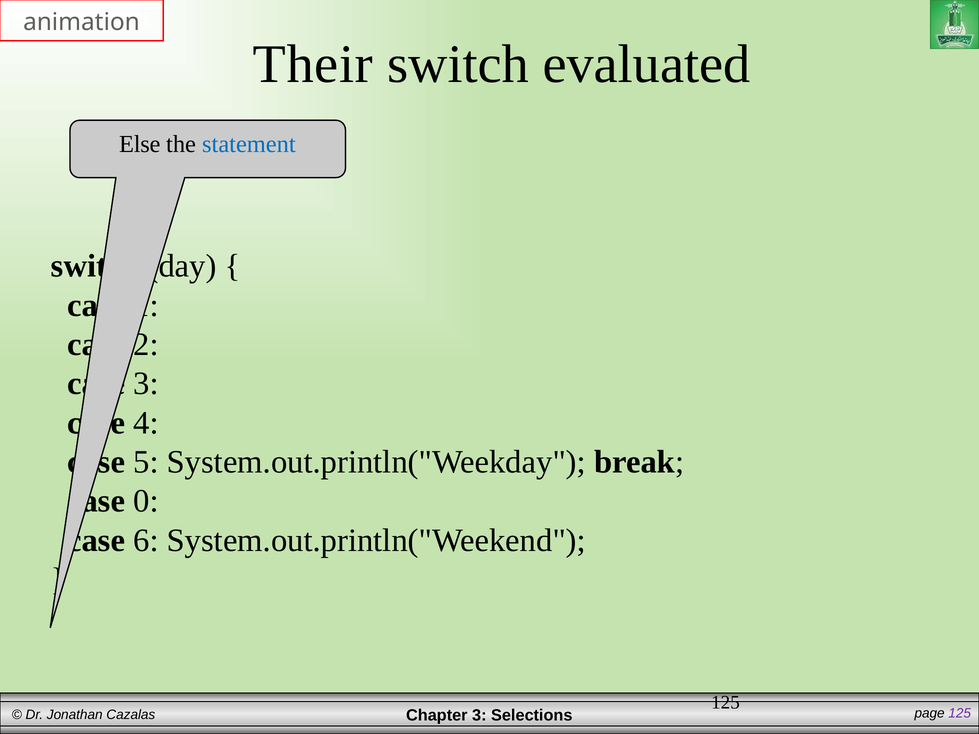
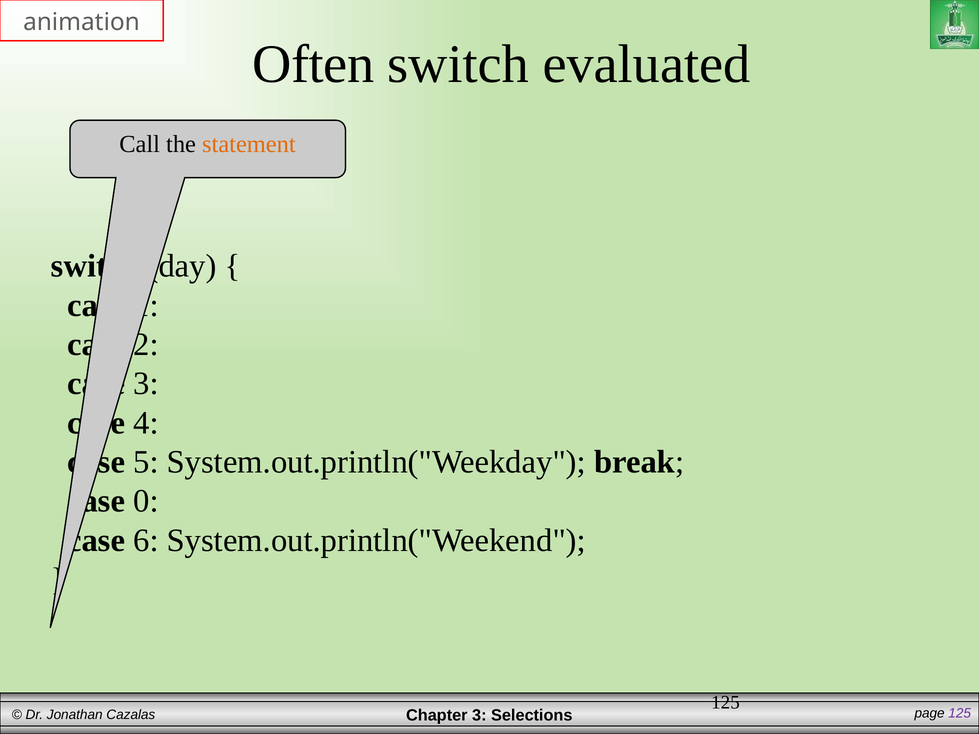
Their: Their -> Often (313, 65)
Else: Else -> Call (140, 144)
statement colour: blue -> orange (249, 144)
